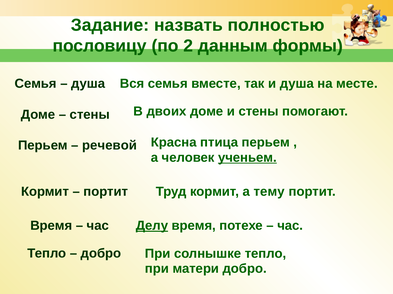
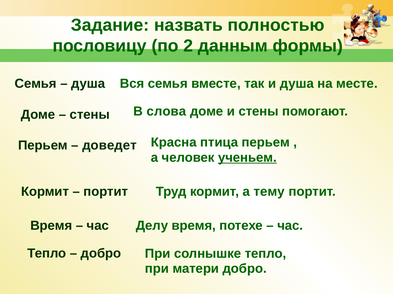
двоих: двоих -> слова (166, 112)
речевой: речевой -> доведет (110, 146)
Делу underline: present -> none (152, 226)
